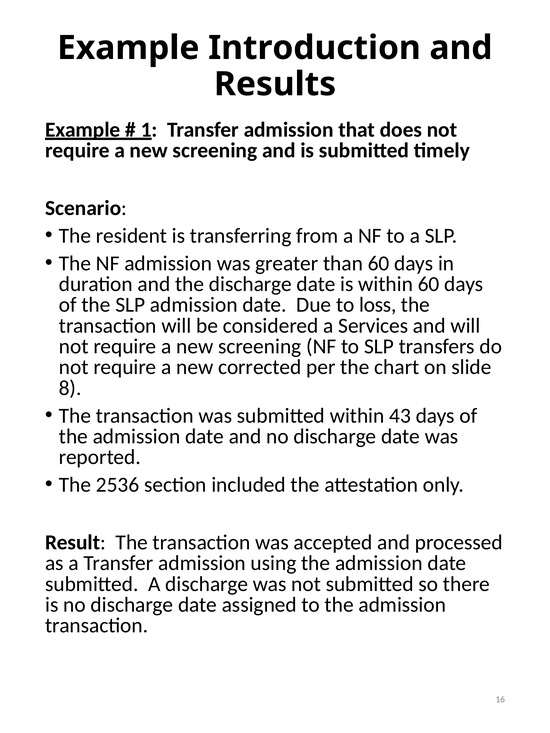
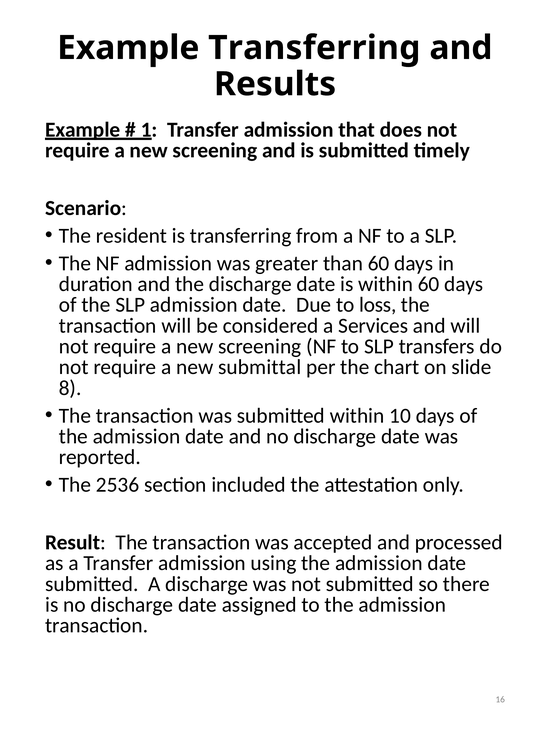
Example Introduction: Introduction -> Transferring (314, 48)
corrected: corrected -> submittal (260, 367)
43: 43 -> 10 (400, 416)
